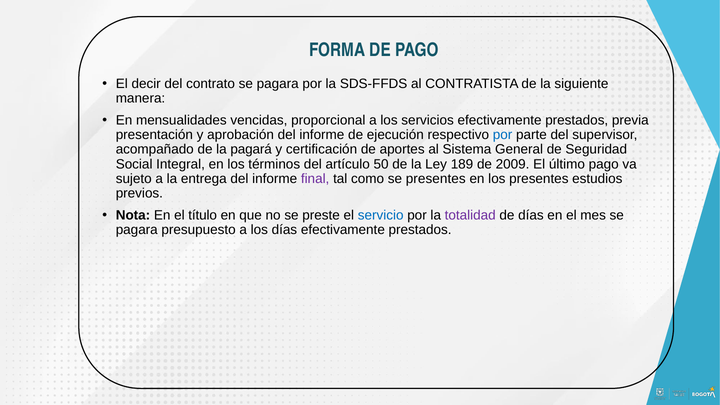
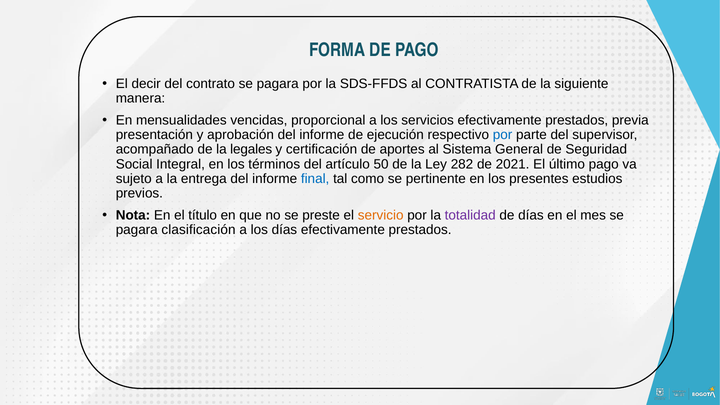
pagará: pagará -> legales (251, 149)
189: 189 -> 282 (462, 164)
2009: 2009 -> 2021 (513, 164)
final colour: purple -> blue (315, 179)
se presentes: presentes -> pertinente (436, 179)
servicio colour: blue -> orange (381, 215)
presupuesto: presupuesto -> clasificación (199, 230)
